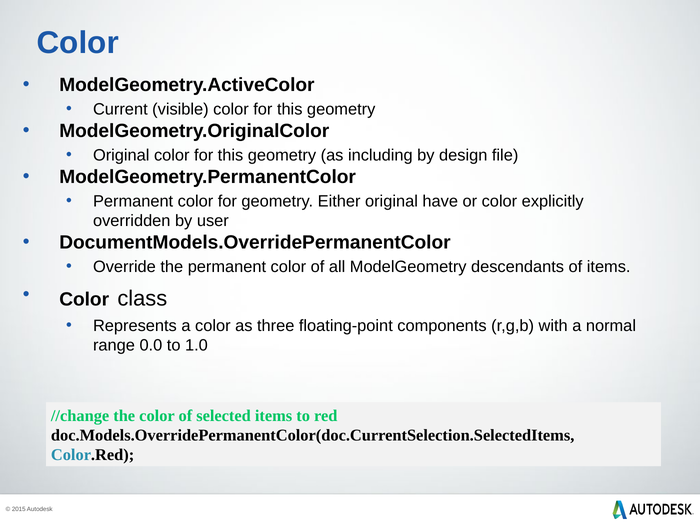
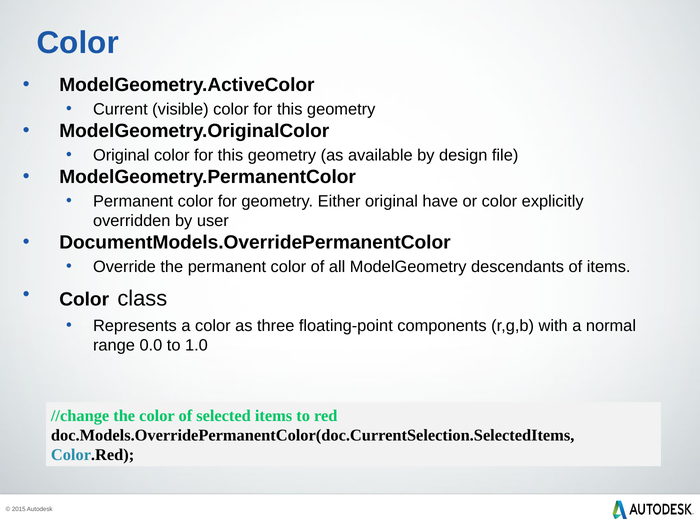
including: including -> available (380, 155)
